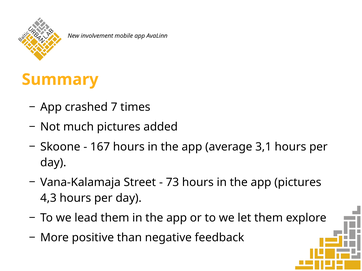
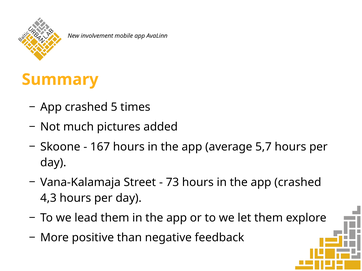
7: 7 -> 5 (114, 107)
3,1: 3,1 -> 5,7 (263, 147)
the app pictures: pictures -> crashed (298, 183)
